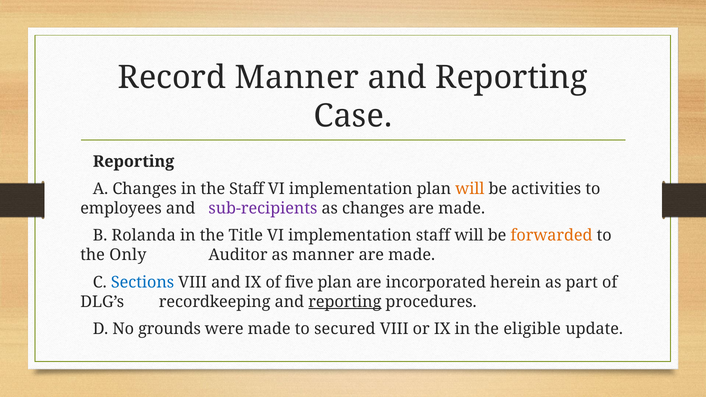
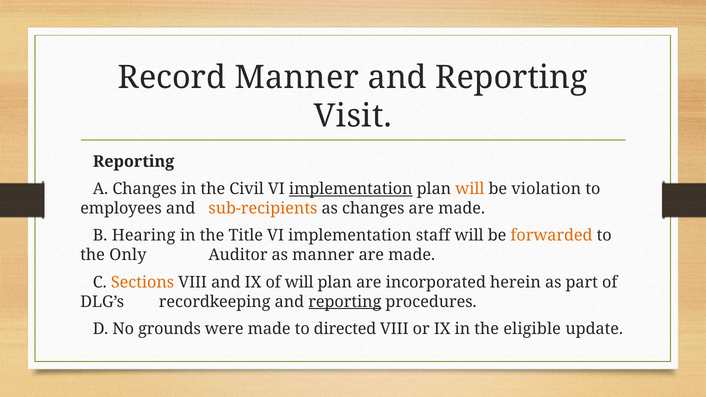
Case: Case -> Visit (353, 116)
the Staff: Staff -> Civil (247, 189)
implementation underline: none -> present (351, 189)
activities: activities -> violation (546, 189)
sub-recipients colour: purple -> orange (263, 208)
Rolanda: Rolanda -> Hearing (144, 236)
Sections colour: blue -> orange (143, 282)
of five: five -> will (299, 282)
secured: secured -> directed (345, 329)
